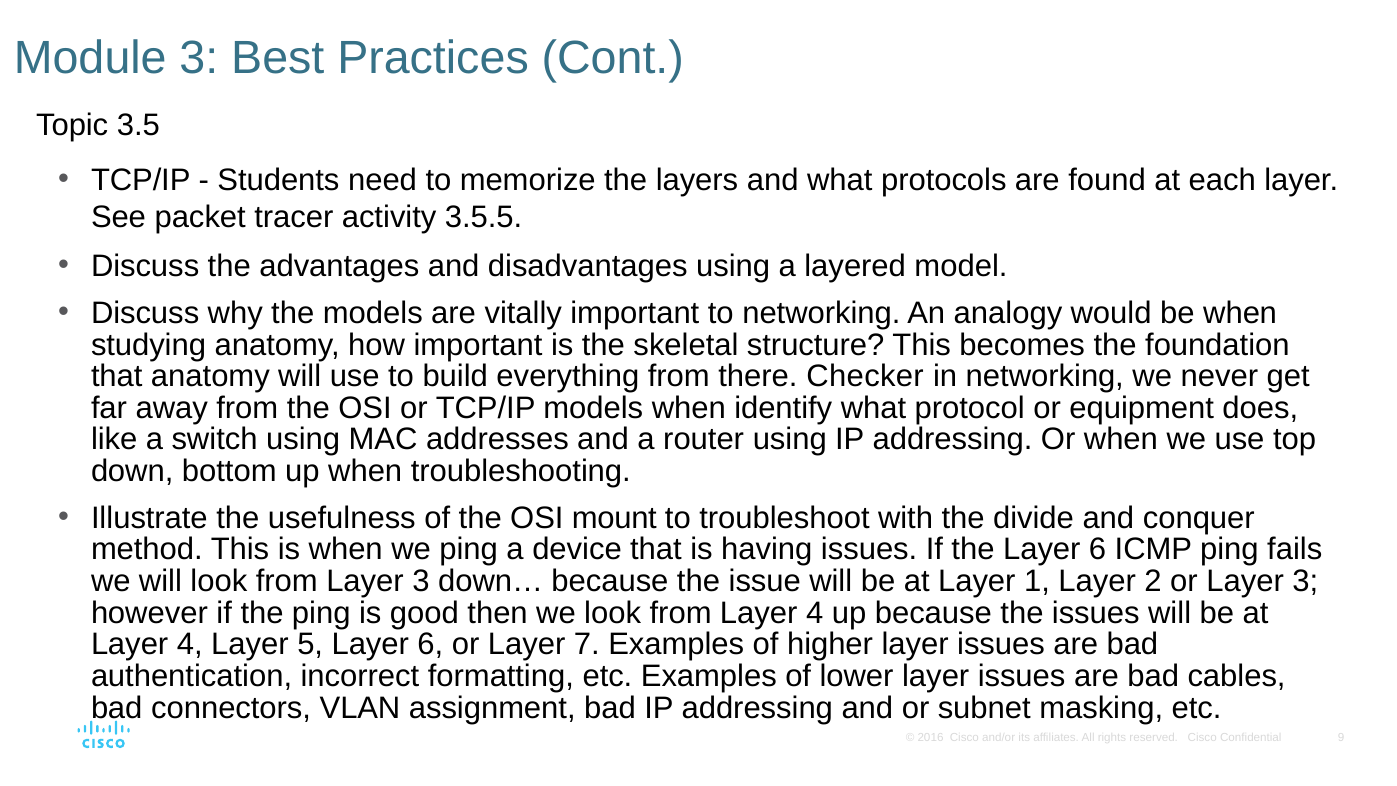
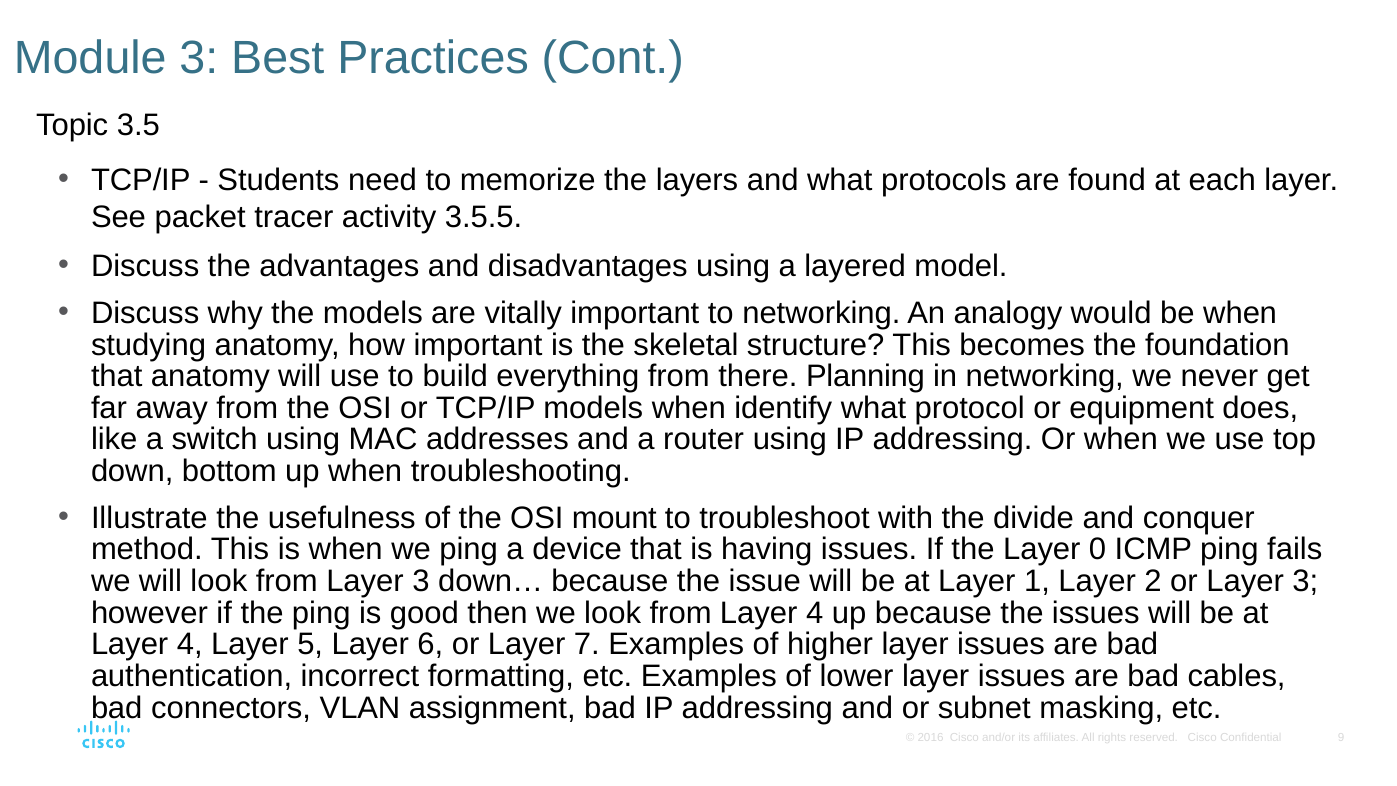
Checker: Checker -> Planning (865, 376)
the Layer 6: 6 -> 0 (1098, 550)
